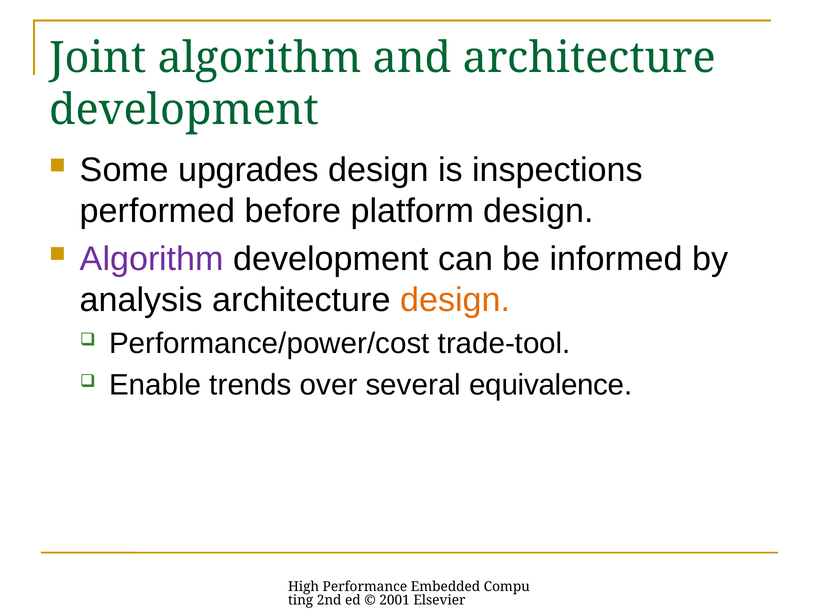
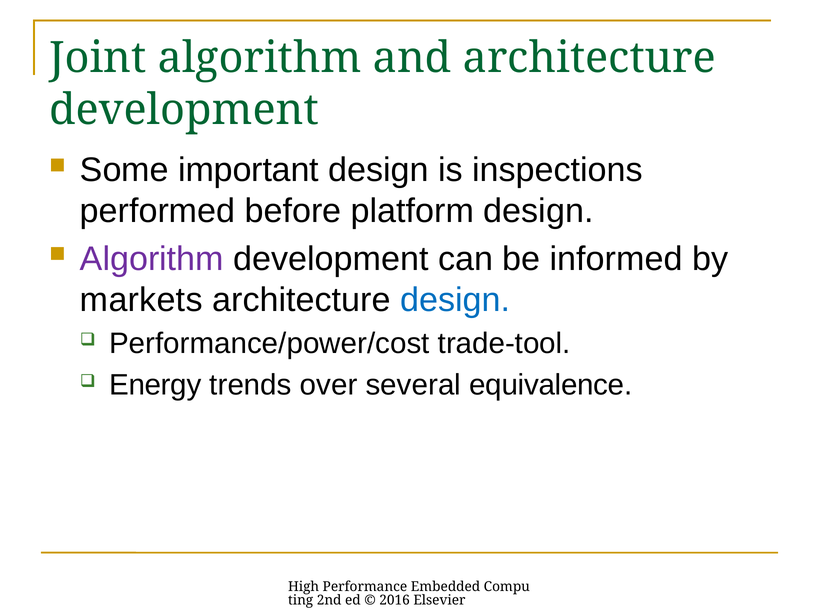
upgrades: upgrades -> important (249, 170)
analysis: analysis -> markets (141, 300)
design colour: orange -> blue (455, 300)
Enable: Enable -> Energy (155, 385)
2001: 2001 -> 2016 (395, 601)
